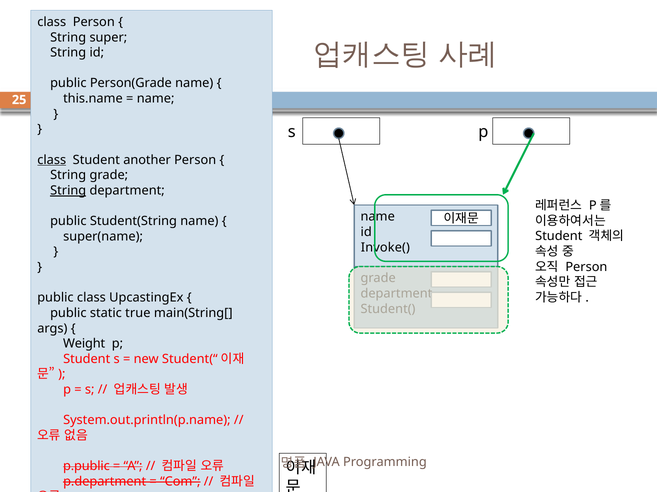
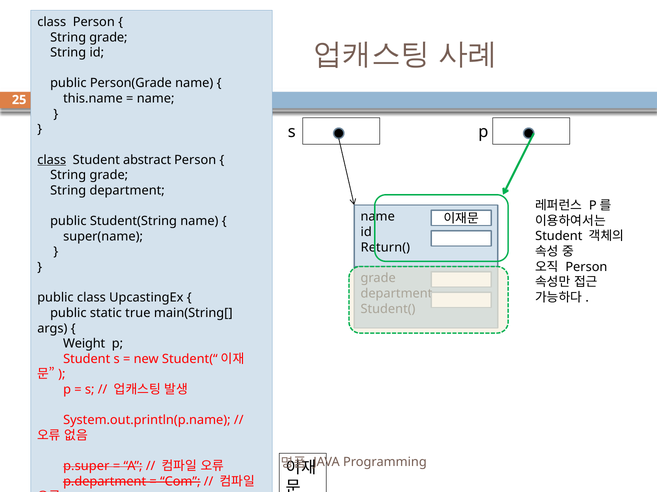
super: super -> grade (108, 37)
another: another -> abstract (147, 160)
String underline: present -> none (68, 191)
Invoke(: Invoke( -> Return( (385, 248)
p.public: p.public -> p.super (86, 467)
